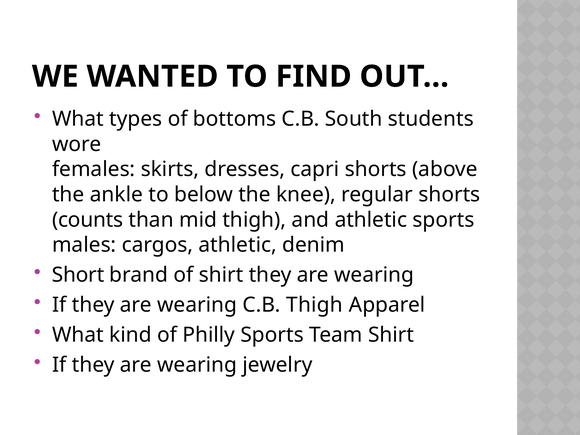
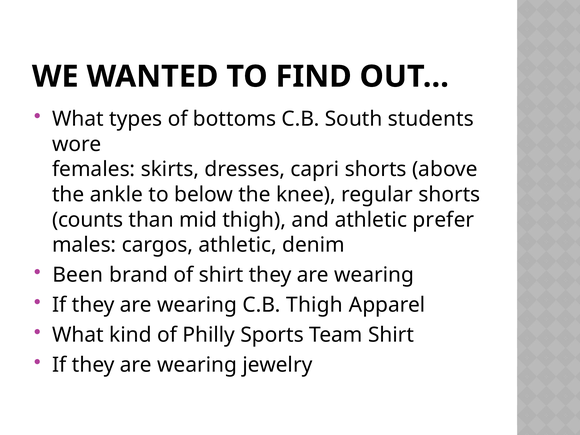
athletic sports: sports -> prefer (443, 220)
Short: Short -> Been (78, 275)
